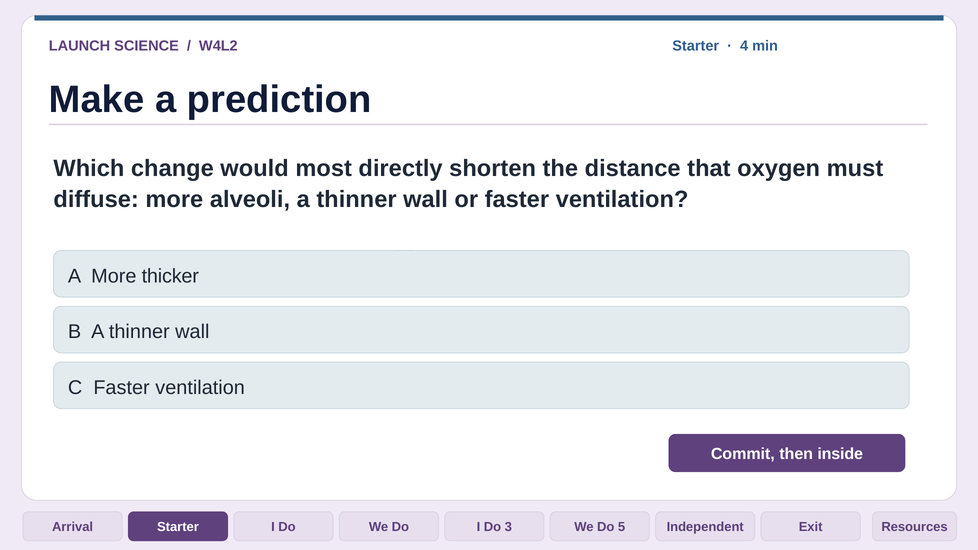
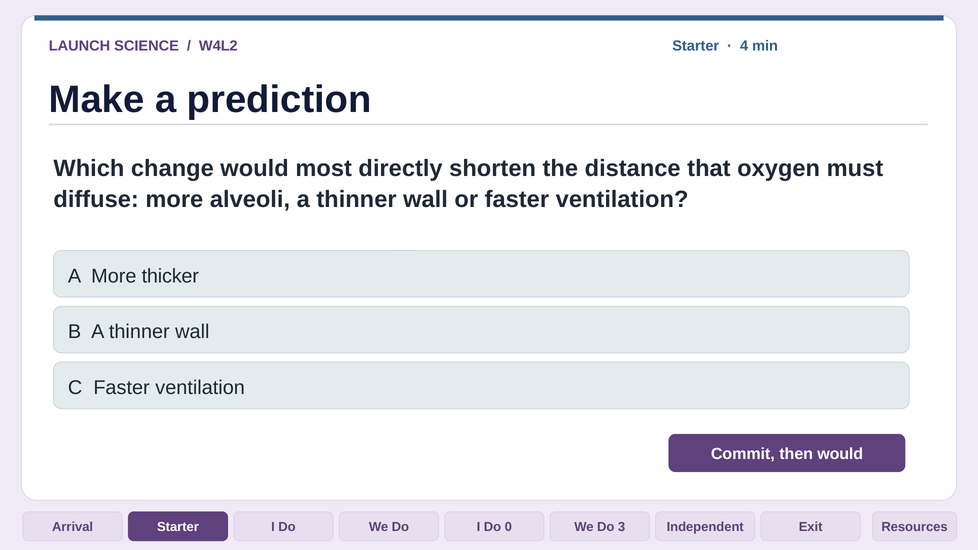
then inside: inside -> would (840, 454)
3: 3 -> 0 (508, 527)
5: 5 -> 3 (622, 527)
